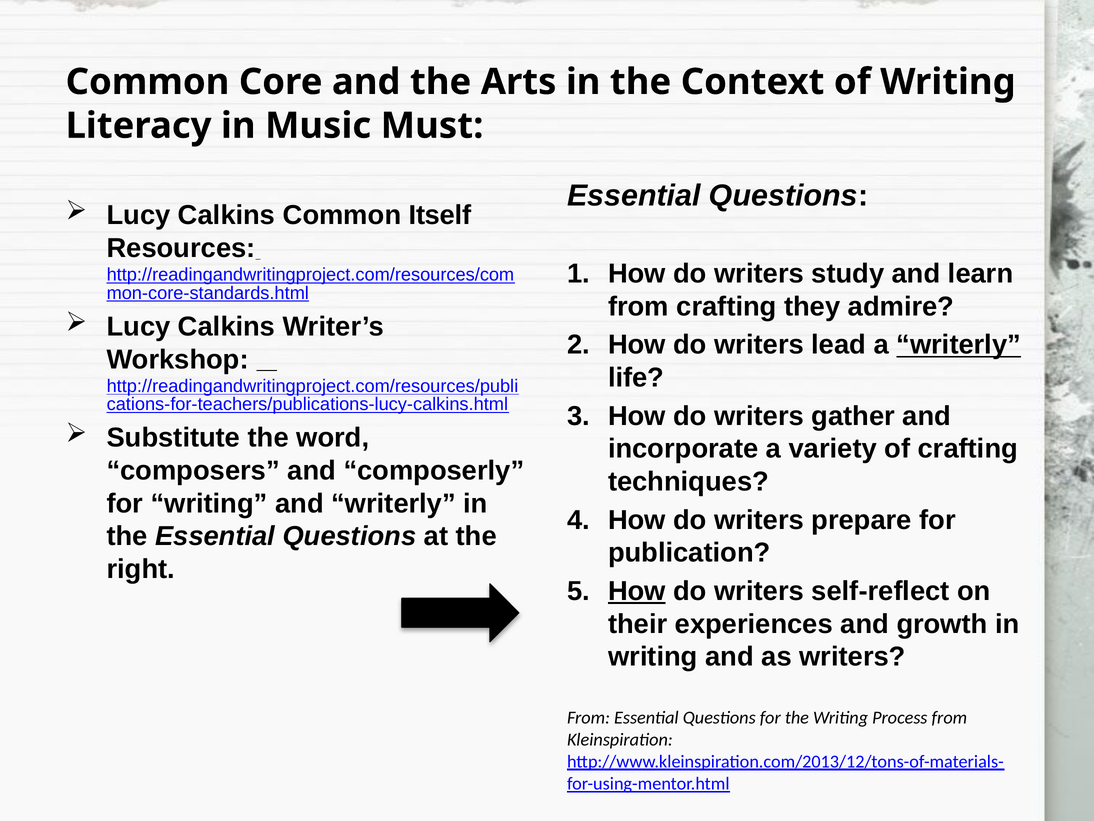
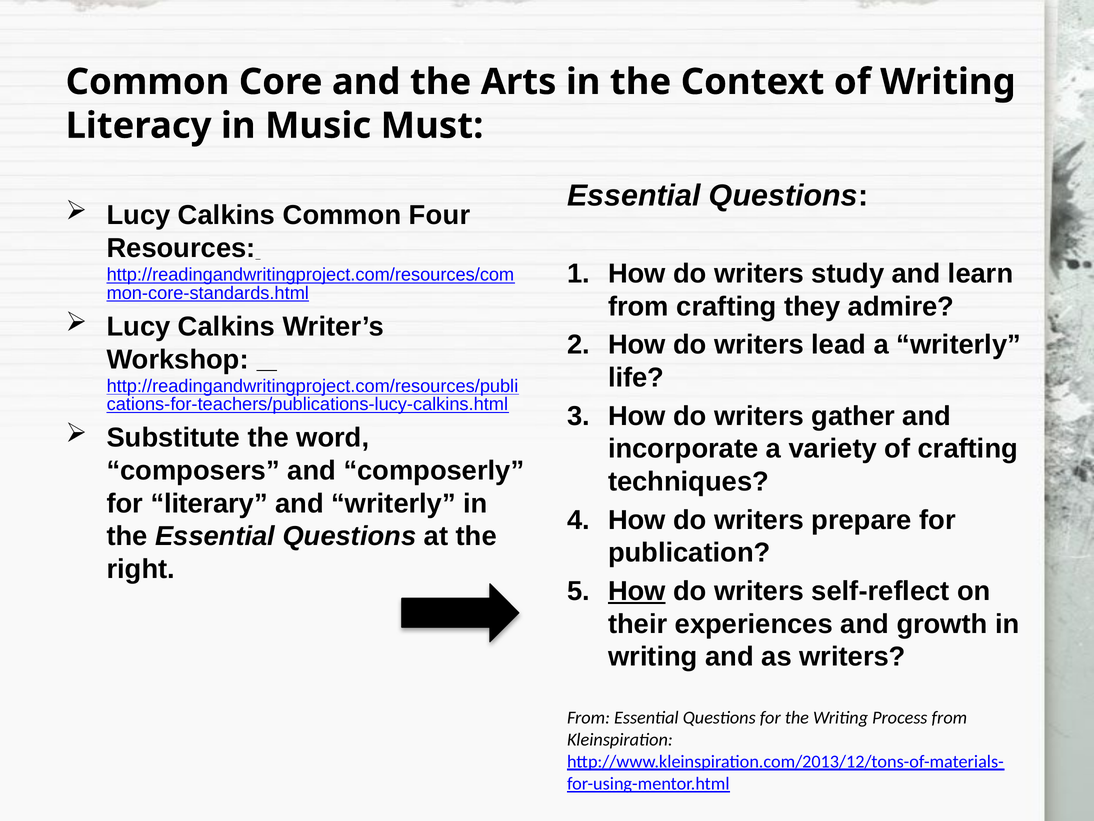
Itself: Itself -> Four (440, 215)
writerly underline: present -> none (959, 345)
for writing: writing -> literary (209, 503)
